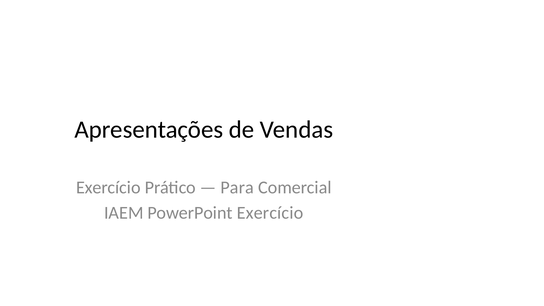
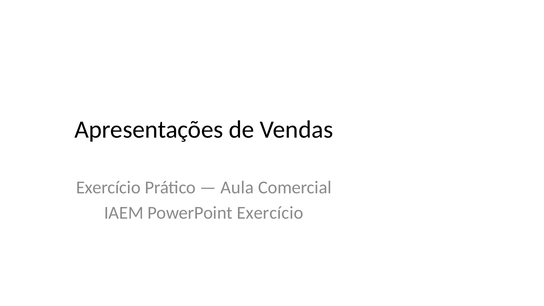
Para: Para -> Aula (237, 188)
